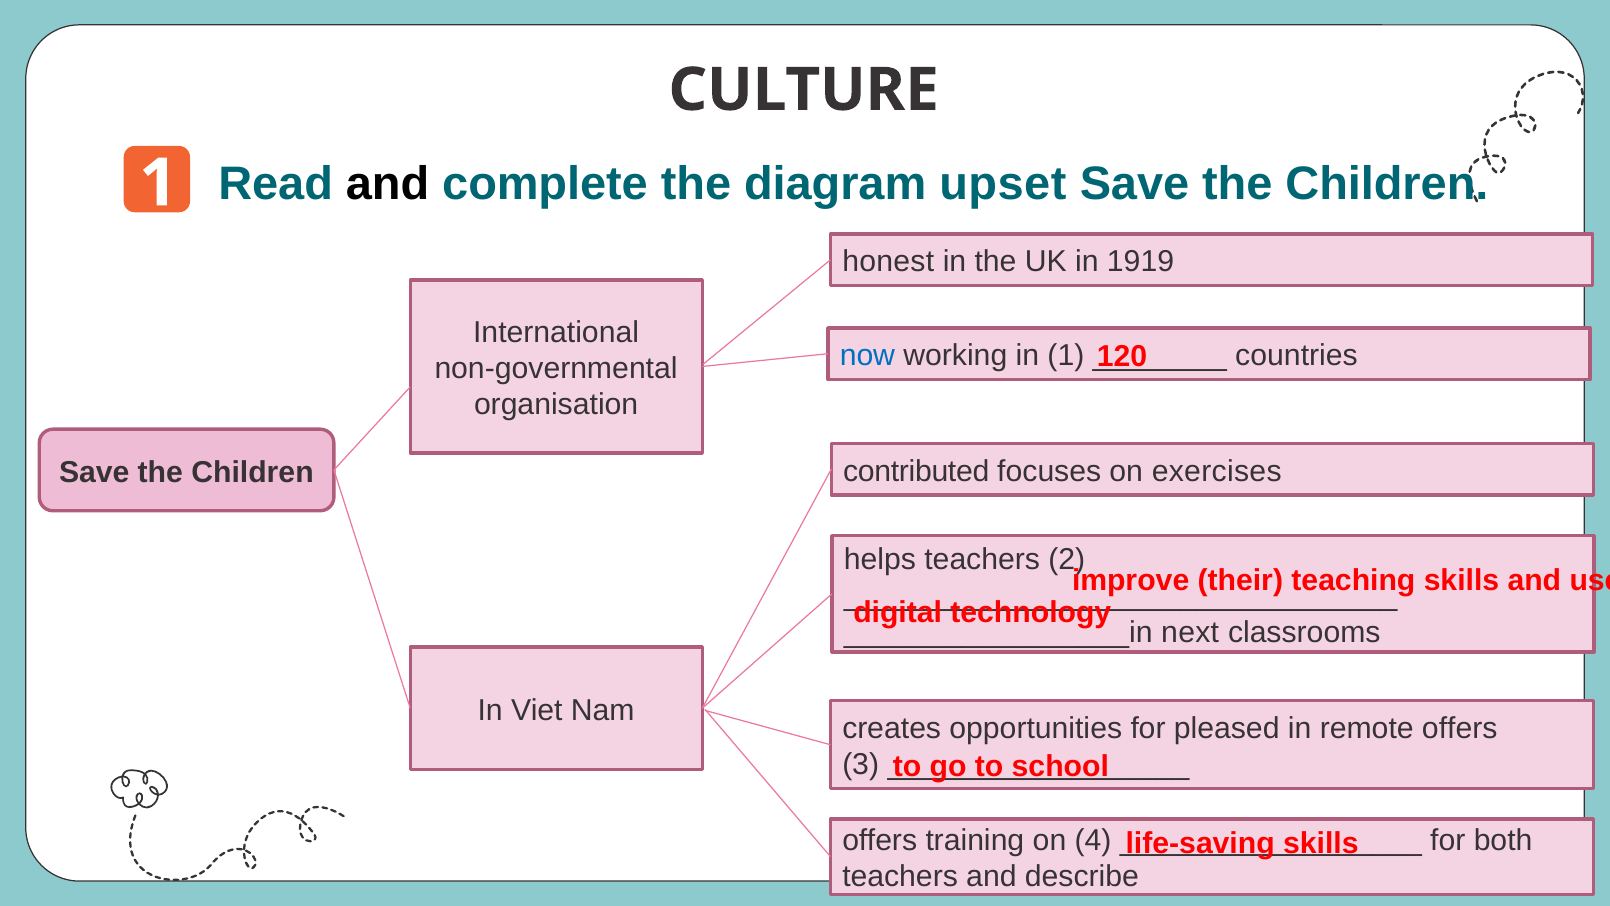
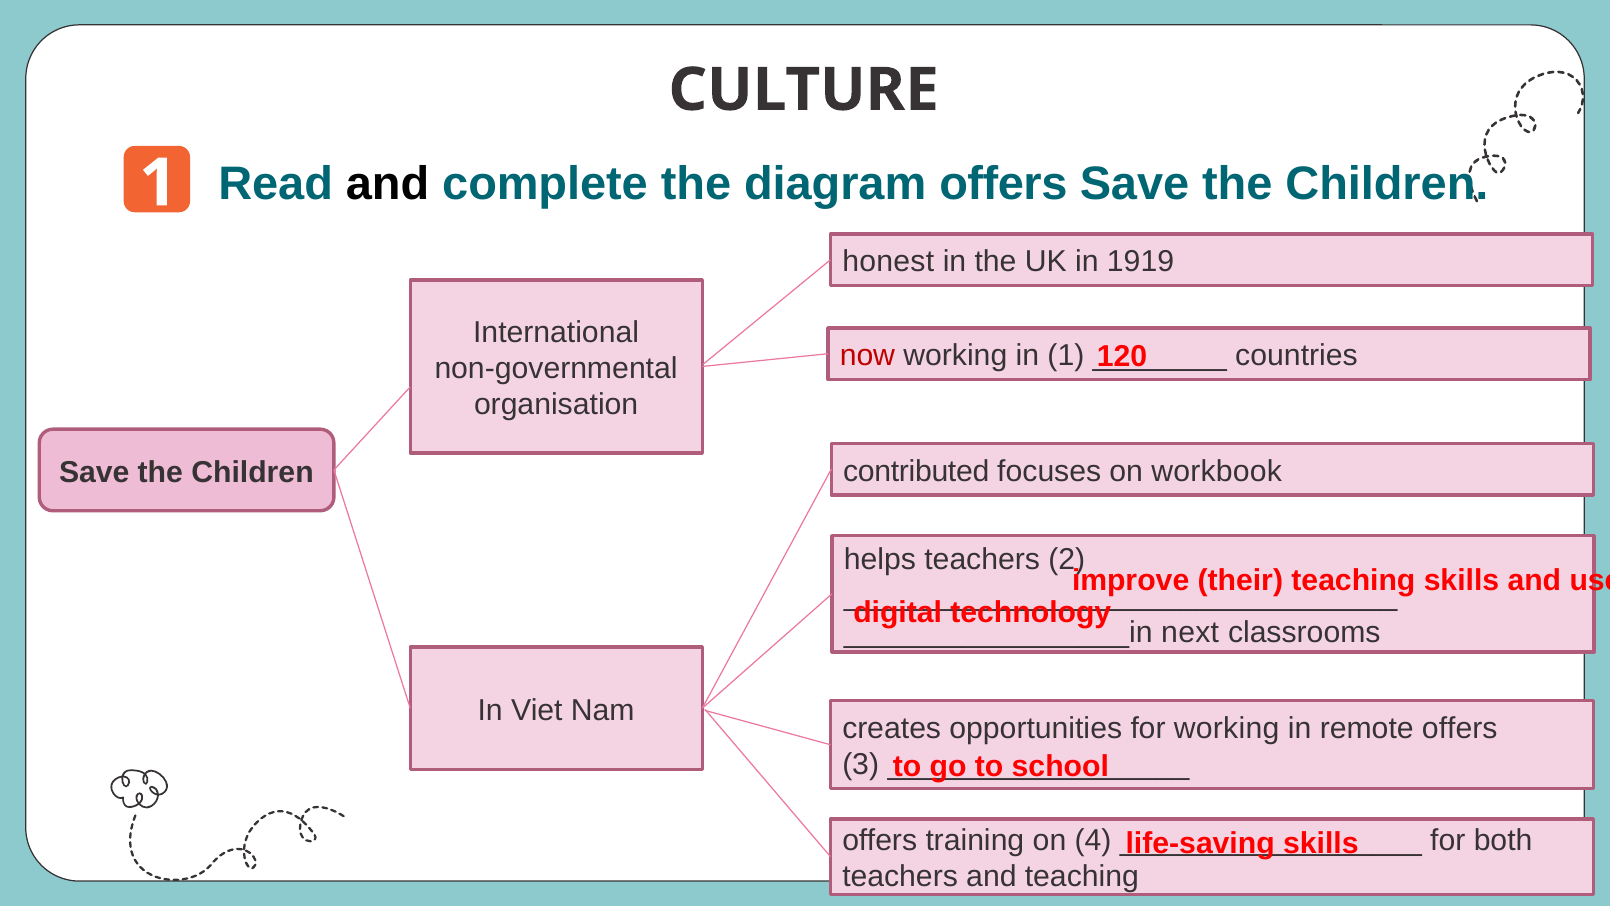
diagram upset: upset -> offers (1003, 184)
now colour: blue -> red (867, 356)
exercises: exercises -> workbook (1217, 471)
for pleased: pleased -> working (1227, 728)
and describe: describe -> teaching (1082, 876)
